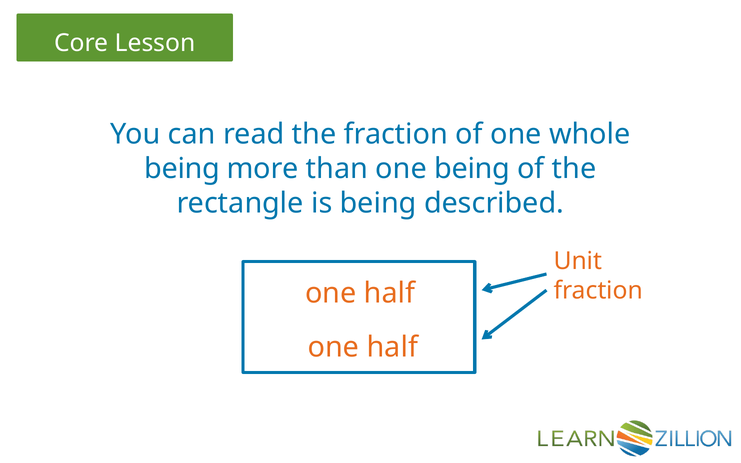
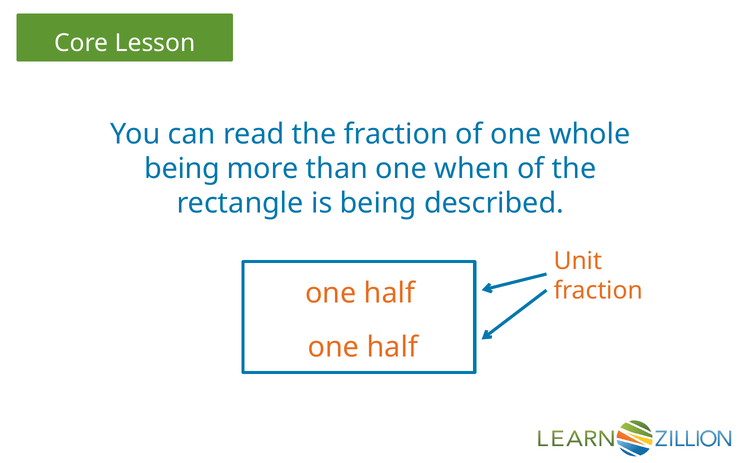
one being: being -> when (472, 169)
